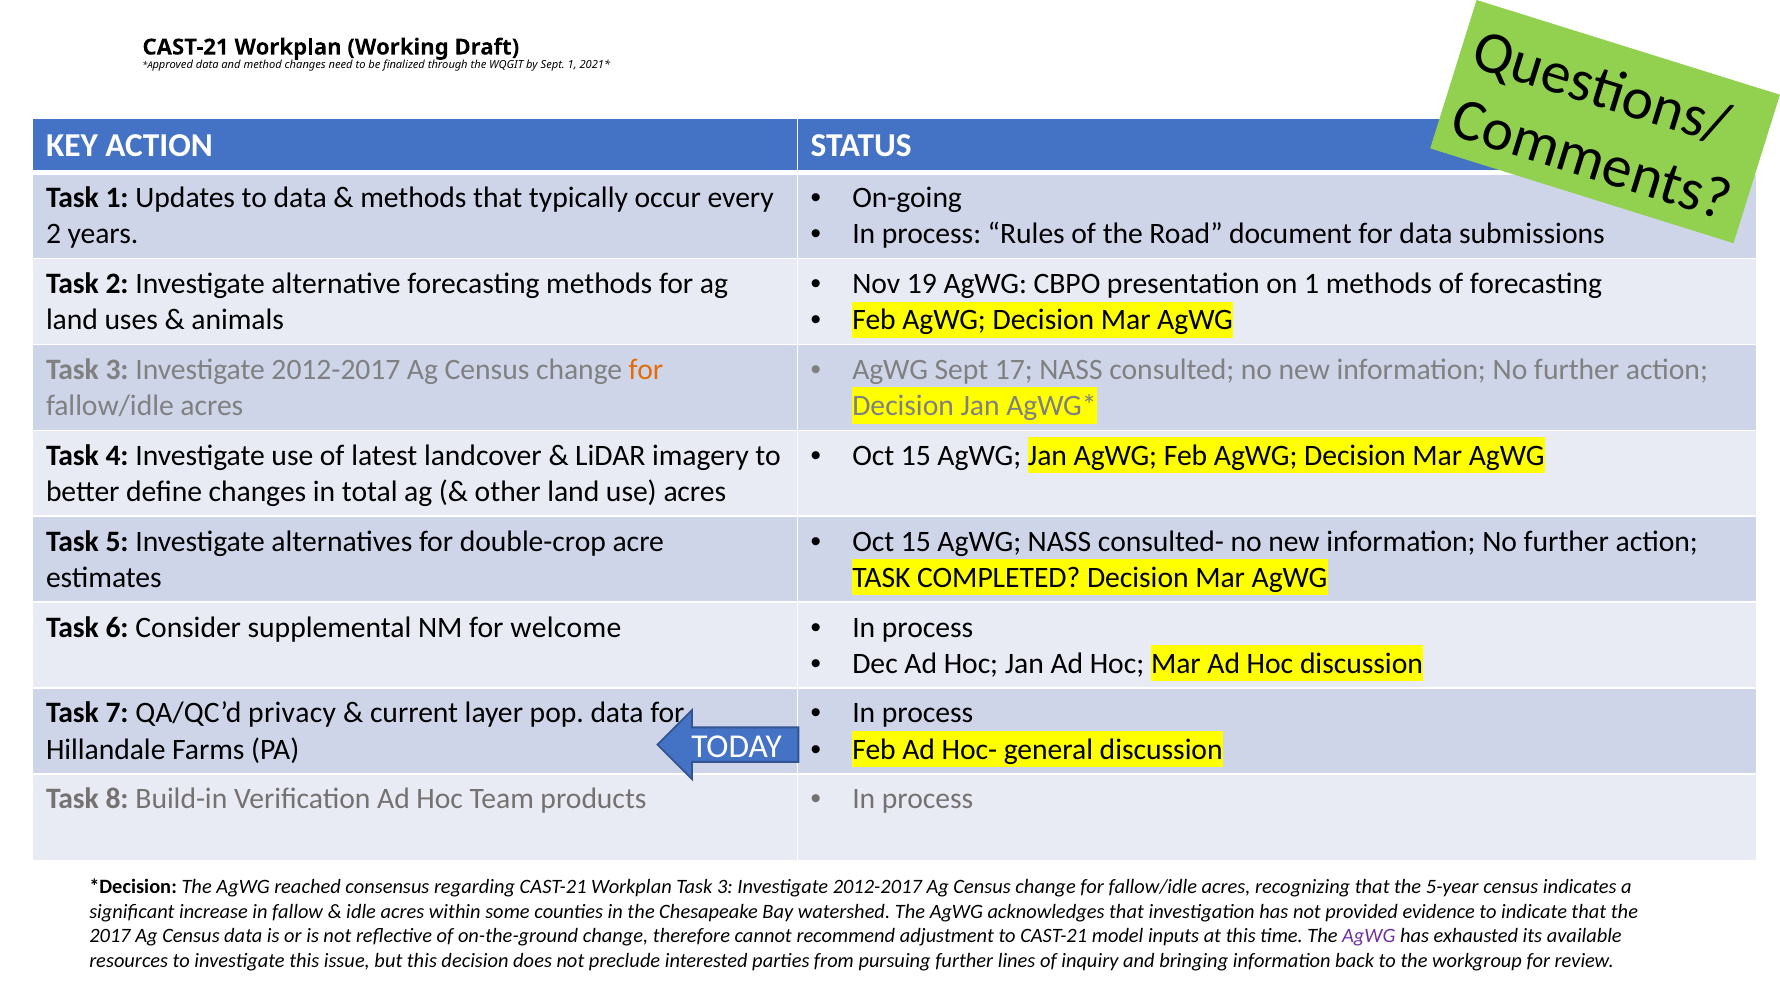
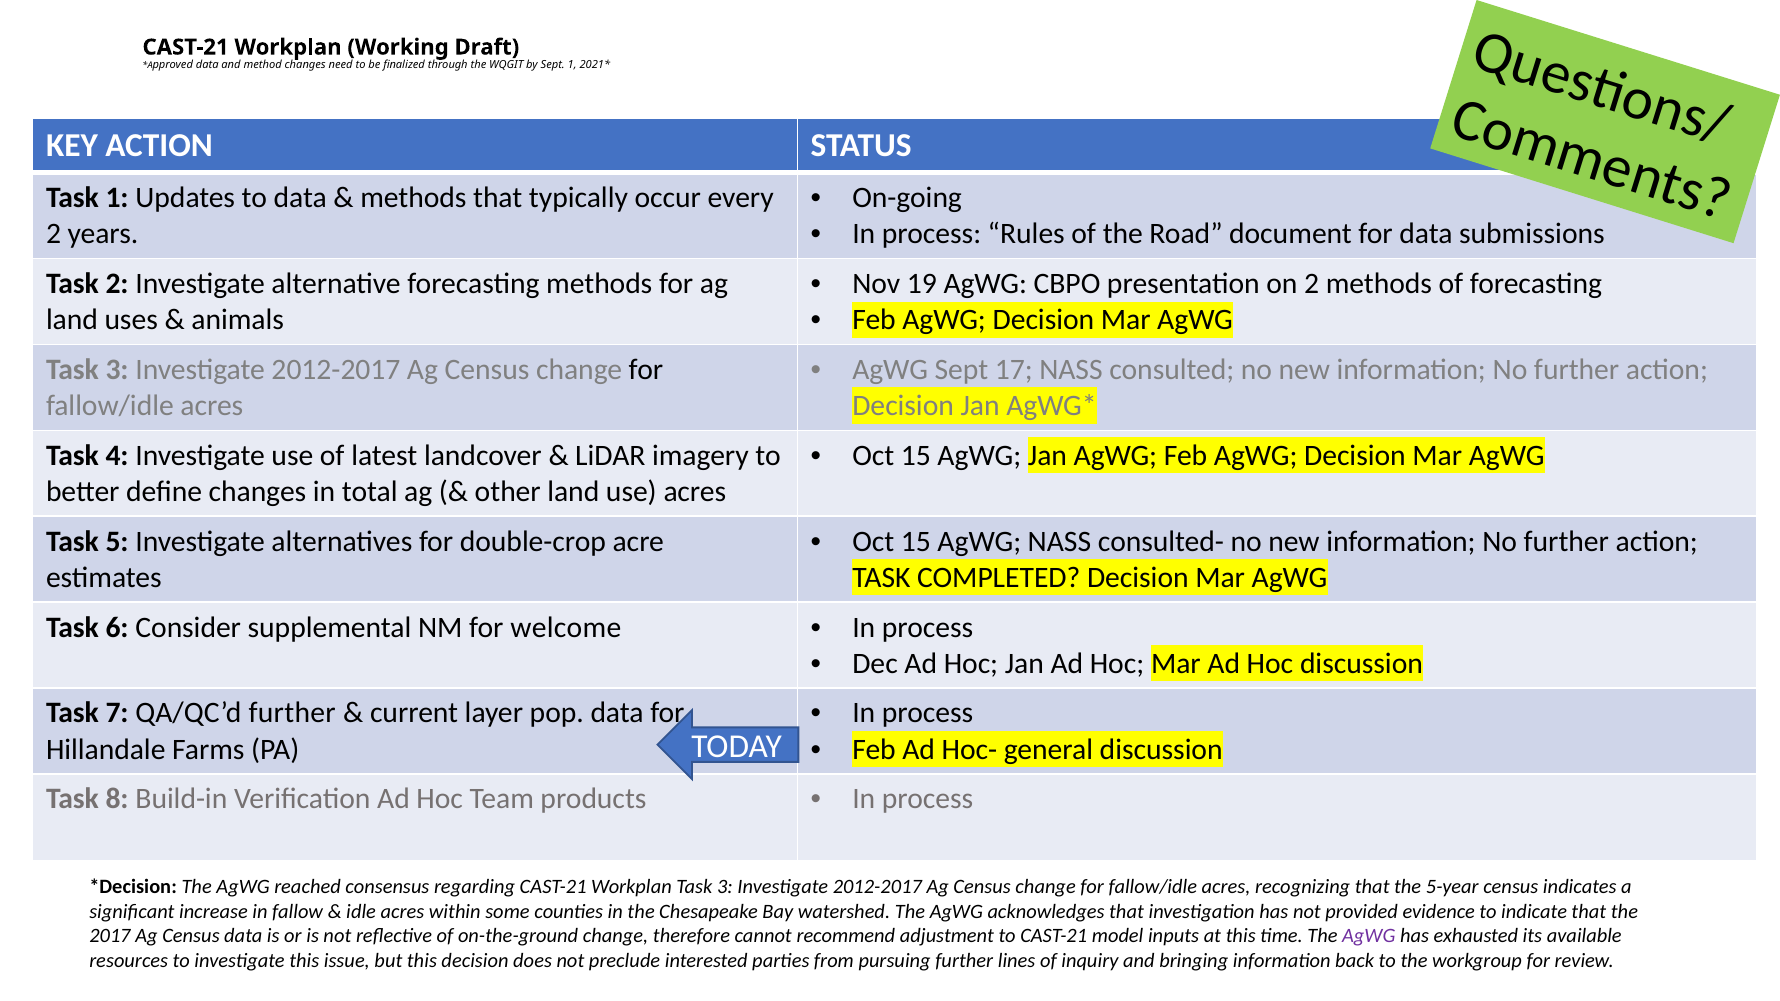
on 1: 1 -> 2 (1312, 284)
for colour: orange -> black (646, 370)
QA/QC’d privacy: privacy -> further (292, 713)
